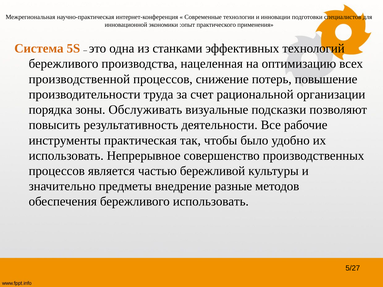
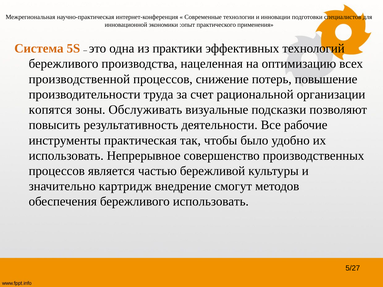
станками: станками -> практики (177, 49)
порядка: порядка -> копятся (50, 110)
предметы: предметы -> картридж (125, 186)
разные: разные -> смогут (233, 186)
